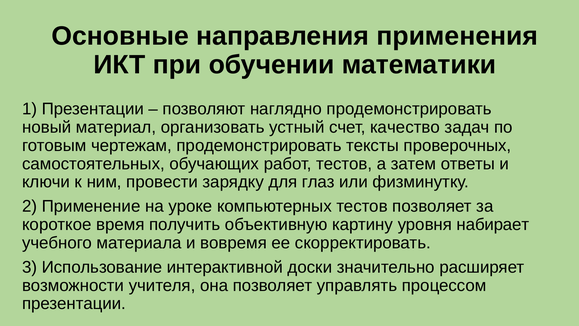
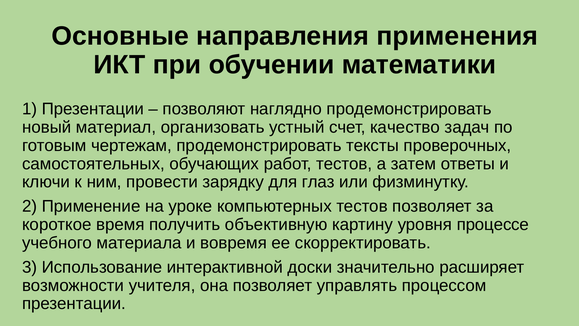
набирает: набирает -> процессе (493, 224)
